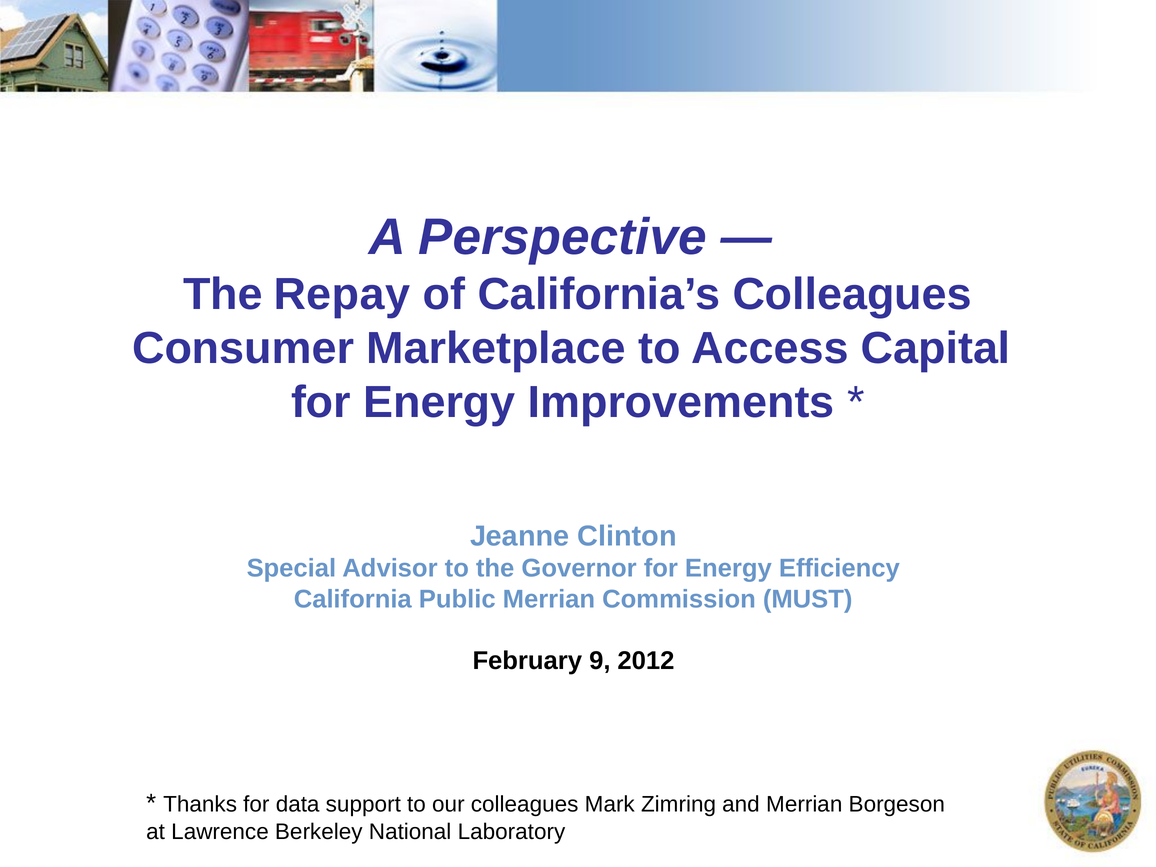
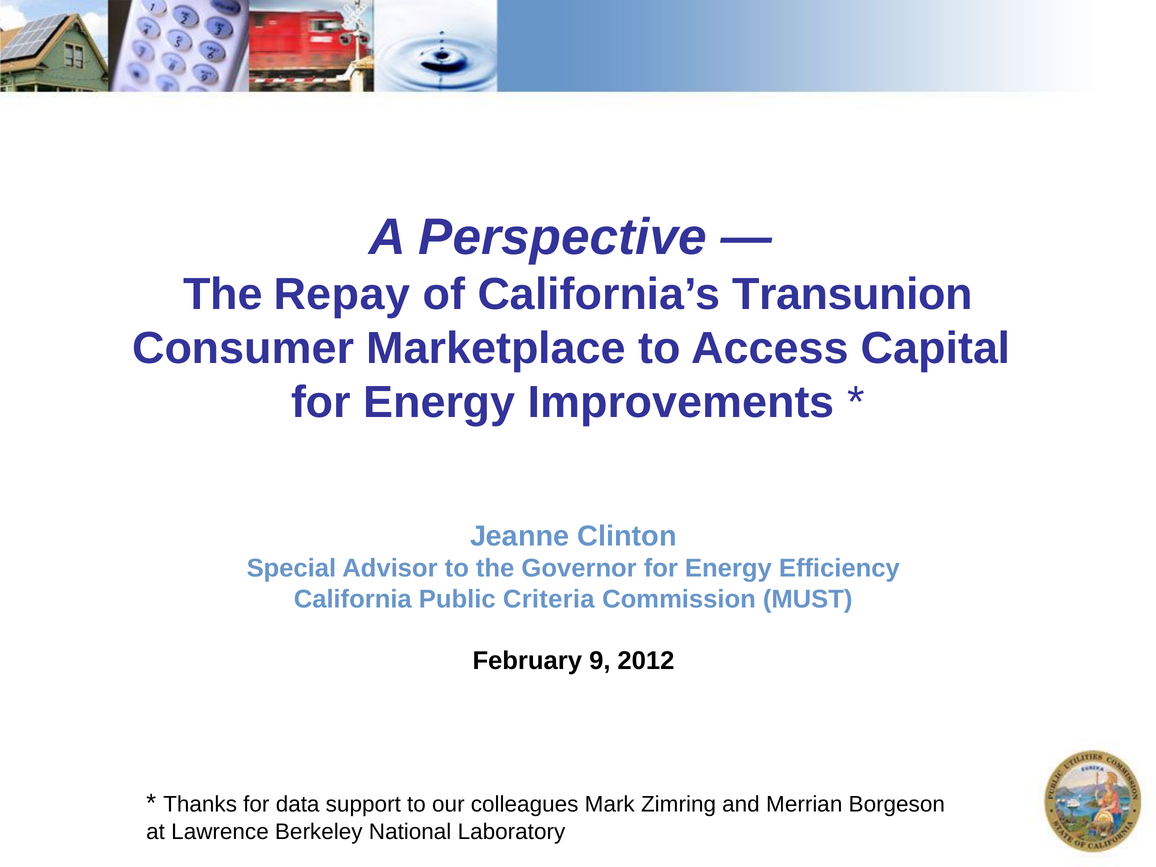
California’s Colleagues: Colleagues -> Transunion (852, 294)
Public Merrian: Merrian -> Criteria (549, 599)
